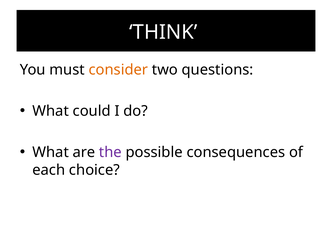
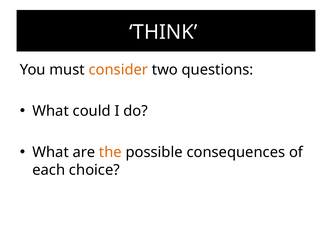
the colour: purple -> orange (110, 152)
